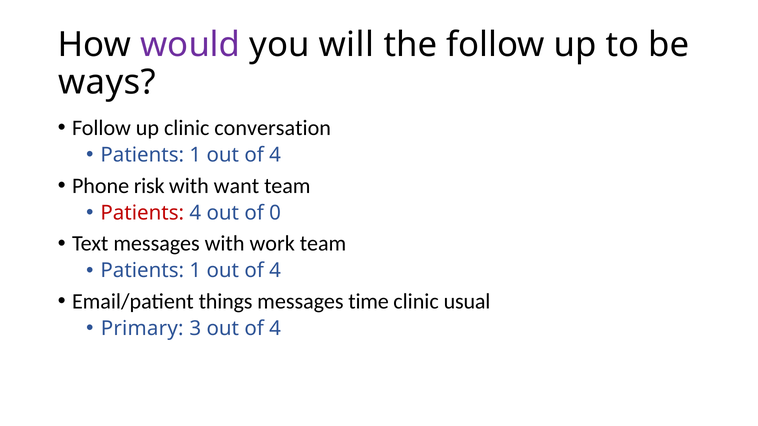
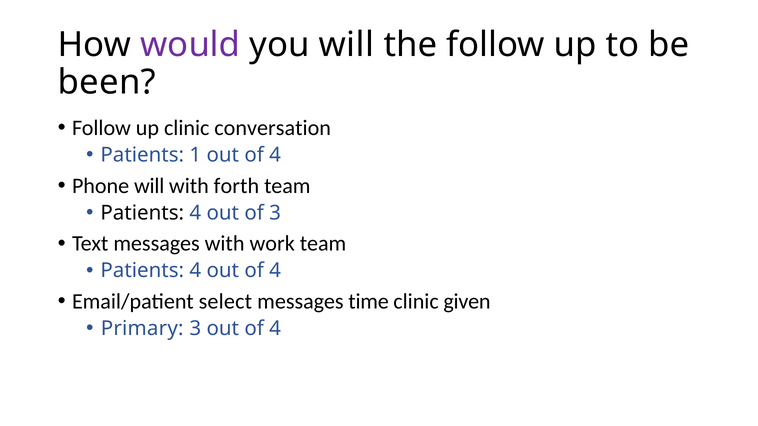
ways: ways -> been (107, 82)
Phone risk: risk -> will (149, 186)
want: want -> forth (236, 186)
Patients colour: red -> black (142, 213)
of 0: 0 -> 3 (275, 213)
1: 1 -> 4 (195, 271)
things: things -> select (225, 302)
usual: usual -> given (467, 302)
